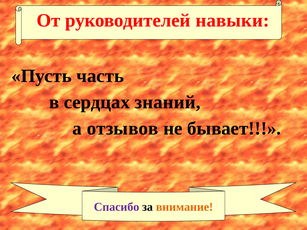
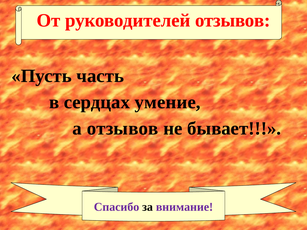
руководителей навыки: навыки -> отзывов (233, 20)
знаний: знаний -> умение (168, 102)
внимание colour: orange -> purple (184, 207)
